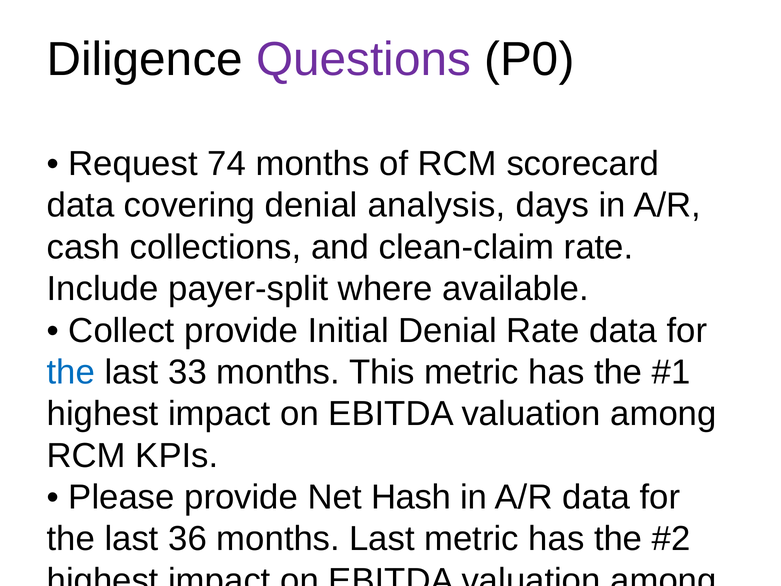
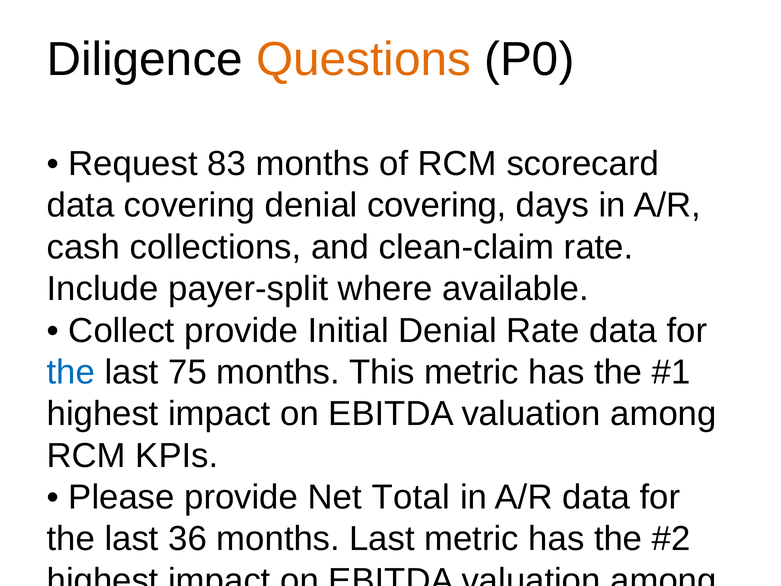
Questions colour: purple -> orange (364, 59)
74: 74 -> 83 (227, 164)
denial analysis: analysis -> covering (437, 205)
33: 33 -> 75 (188, 372)
Hash: Hash -> Total (411, 497)
